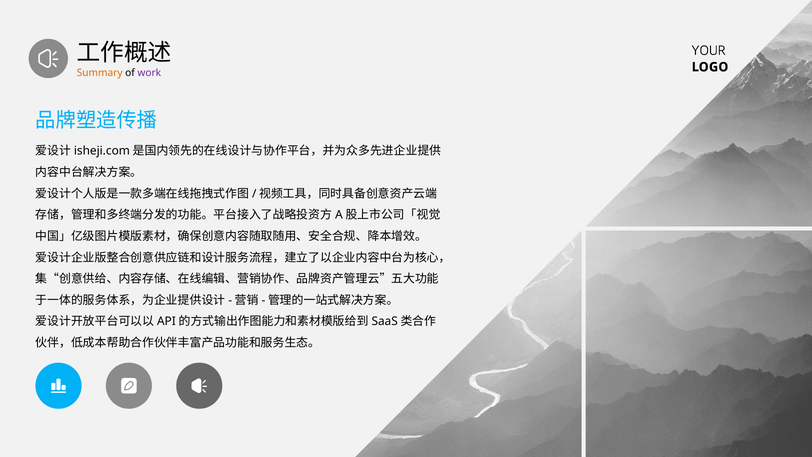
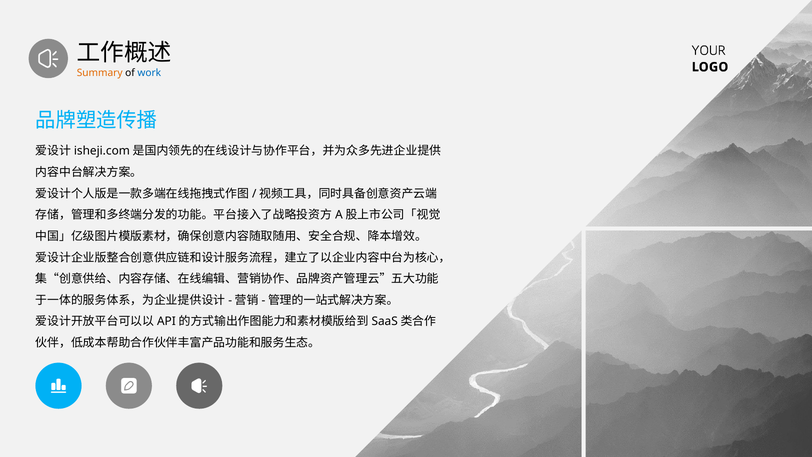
work colour: purple -> blue (149, 73)
